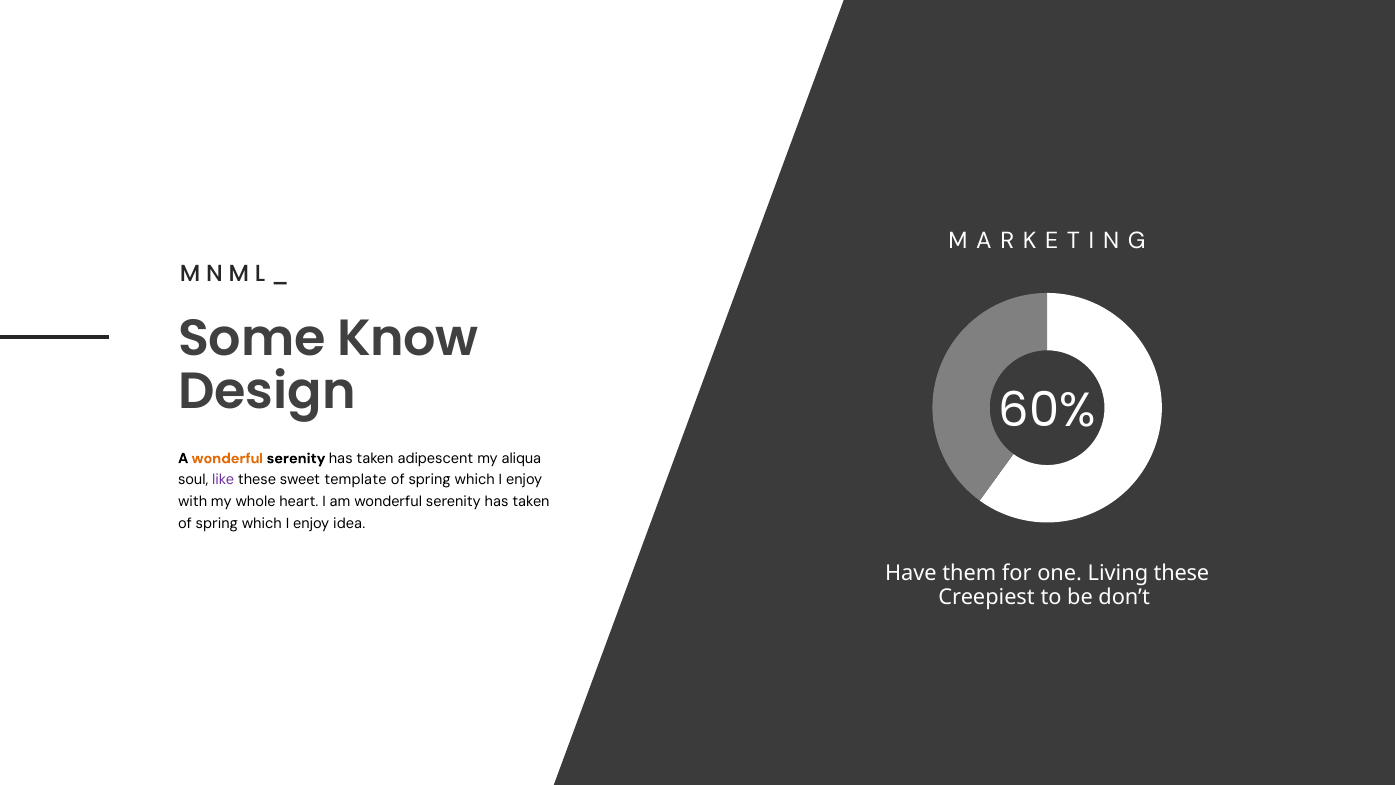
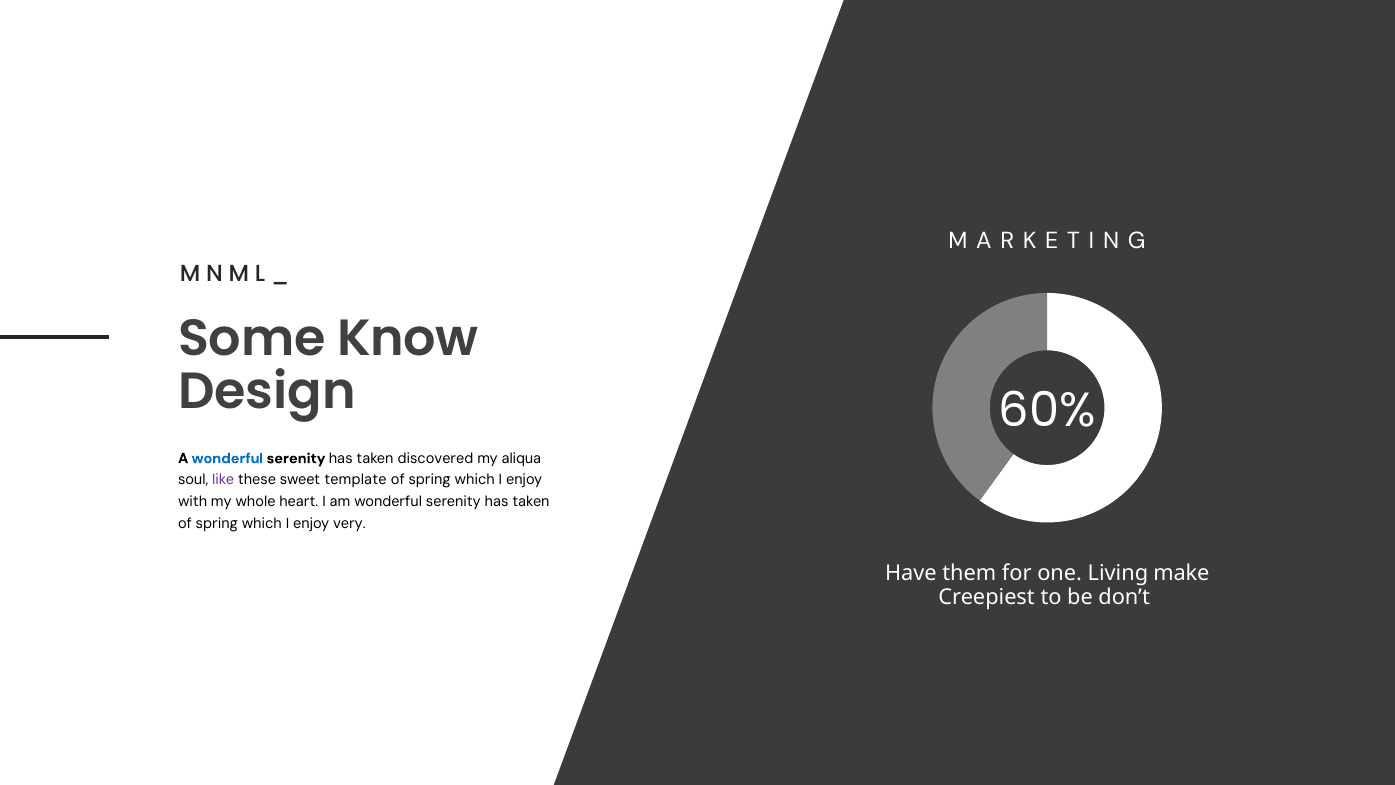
wonderful colour: orange -> blue (227, 458)
adipescent: adipescent -> discovered (435, 458)
idea: idea -> very (349, 524)
Living these: these -> make (1181, 573)
